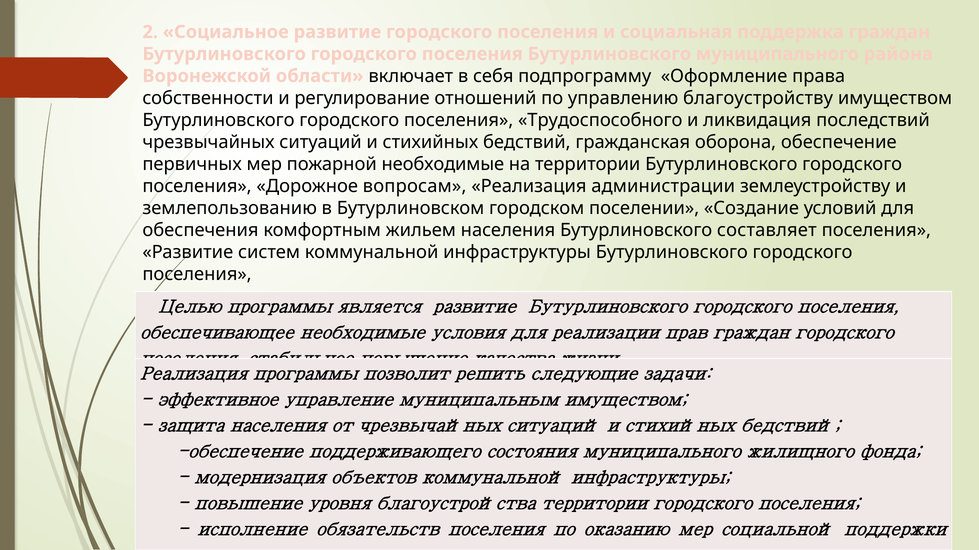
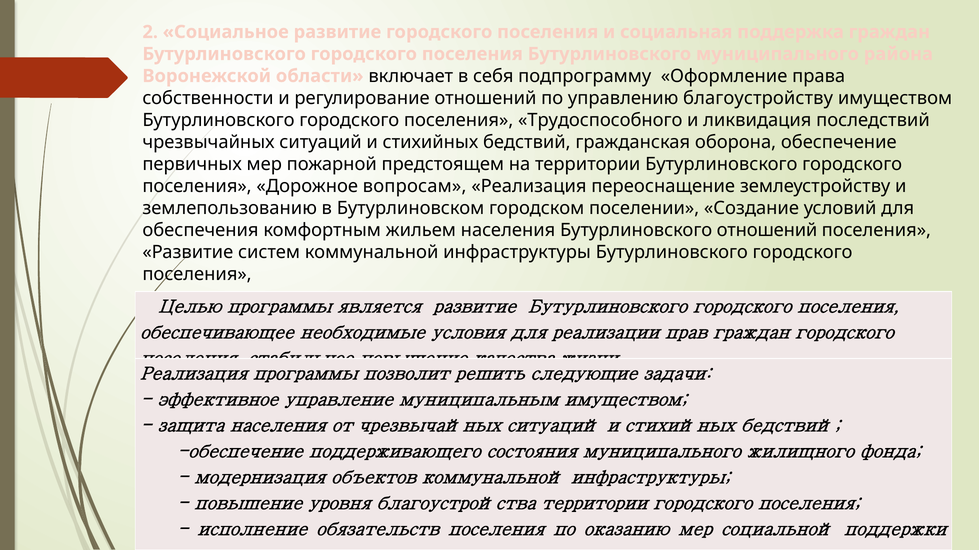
пожарной необходимые: необходимые -> предстоящем (443, 164)
администрации: администрации -> переоснащение (663, 186)
Бутурлиновского составляет: составляет -> отношений (767, 230)
